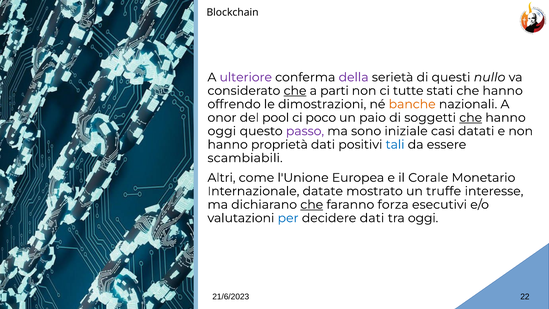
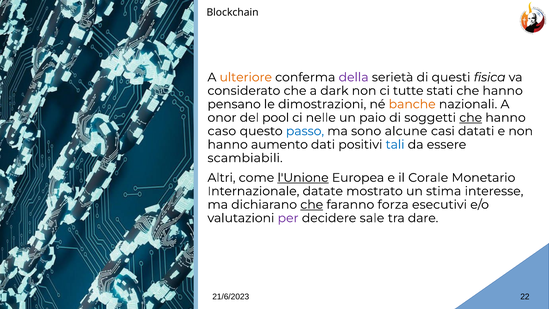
ulteriore colour: purple -> orange (246, 77)
nullo: nullo -> fisica (490, 77)
che underline: present -> none (295, 91)
parti: parti -> dark (334, 91)
offrendo: offrendo -> pensano (234, 104)
poco: poco -> nelle (321, 118)
oggi: oggi -> caso (222, 131)
passo colour: purple -> blue (305, 131)
iniziale: iniziale -> alcune (406, 131)
proprietà: proprietà -> aumento (279, 144)
l'Unione underline: none -> present (303, 178)
truffe: truffe -> stima (444, 191)
per colour: blue -> purple (288, 218)
decidere dati: dati -> sale (372, 218)
tra oggi: oggi -> dare (423, 218)
